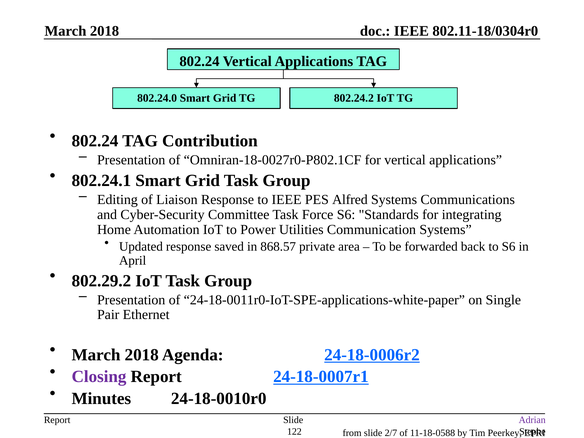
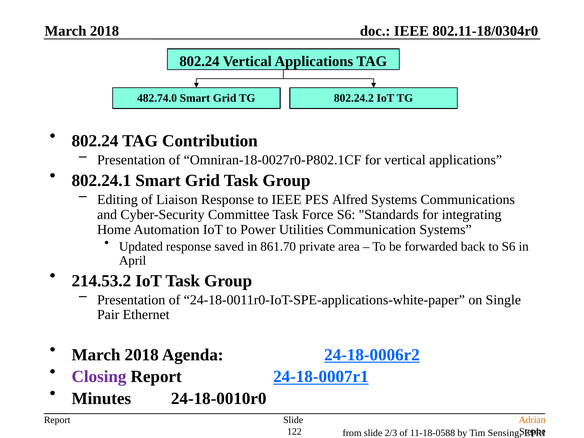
802.24.0: 802.24.0 -> 482.74.0 (157, 98)
868.57: 868.57 -> 861.70 (278, 246)
802.29.2: 802.29.2 -> 214.53.2 (101, 281)
Adrian colour: purple -> orange (532, 420)
2/7: 2/7 -> 2/3 (391, 433)
Peerkey: Peerkey -> Sensing (505, 433)
